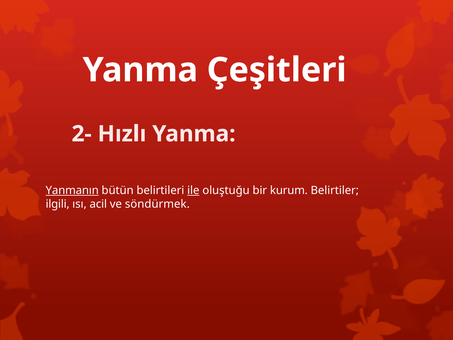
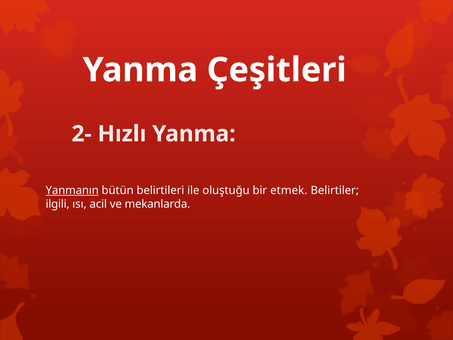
ile underline: present -> none (193, 190)
kurum: kurum -> etmek (289, 190)
söndürmek: söndürmek -> mekanlarda (157, 204)
